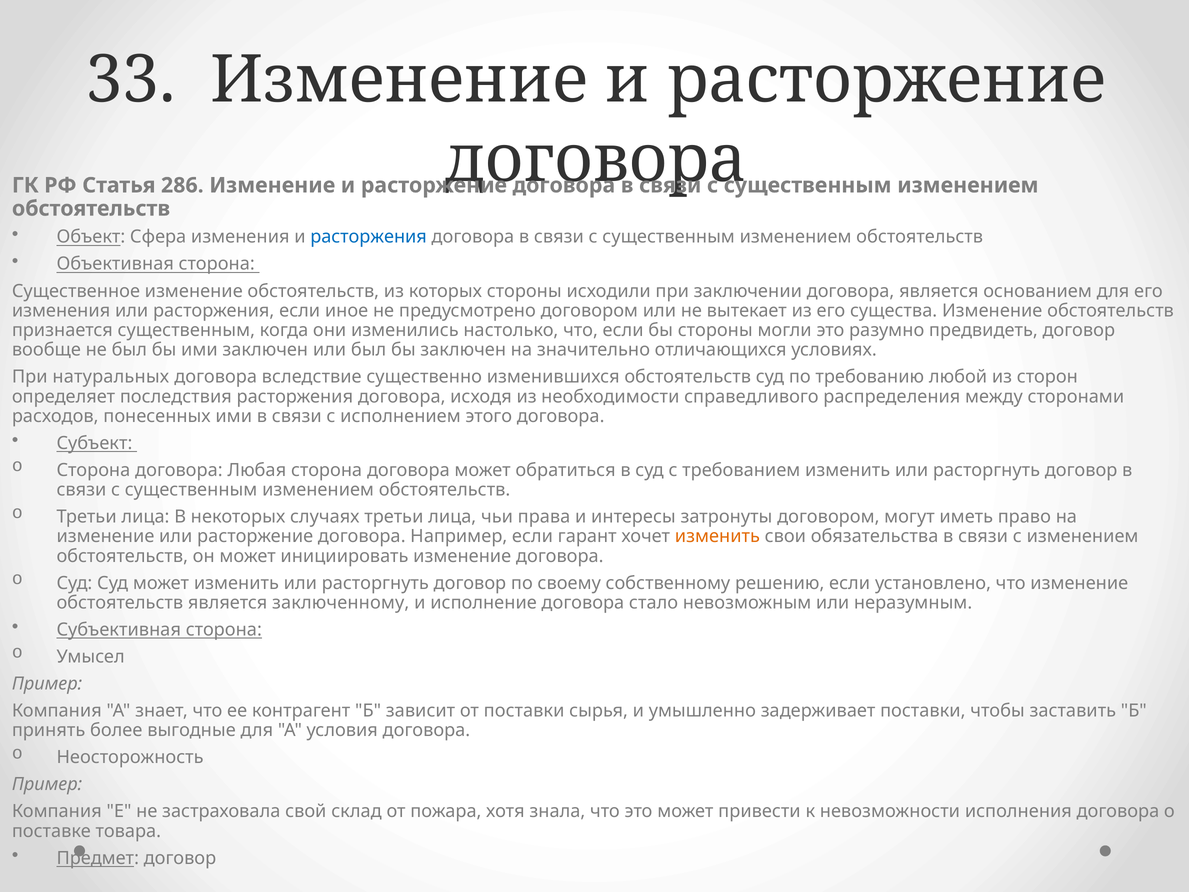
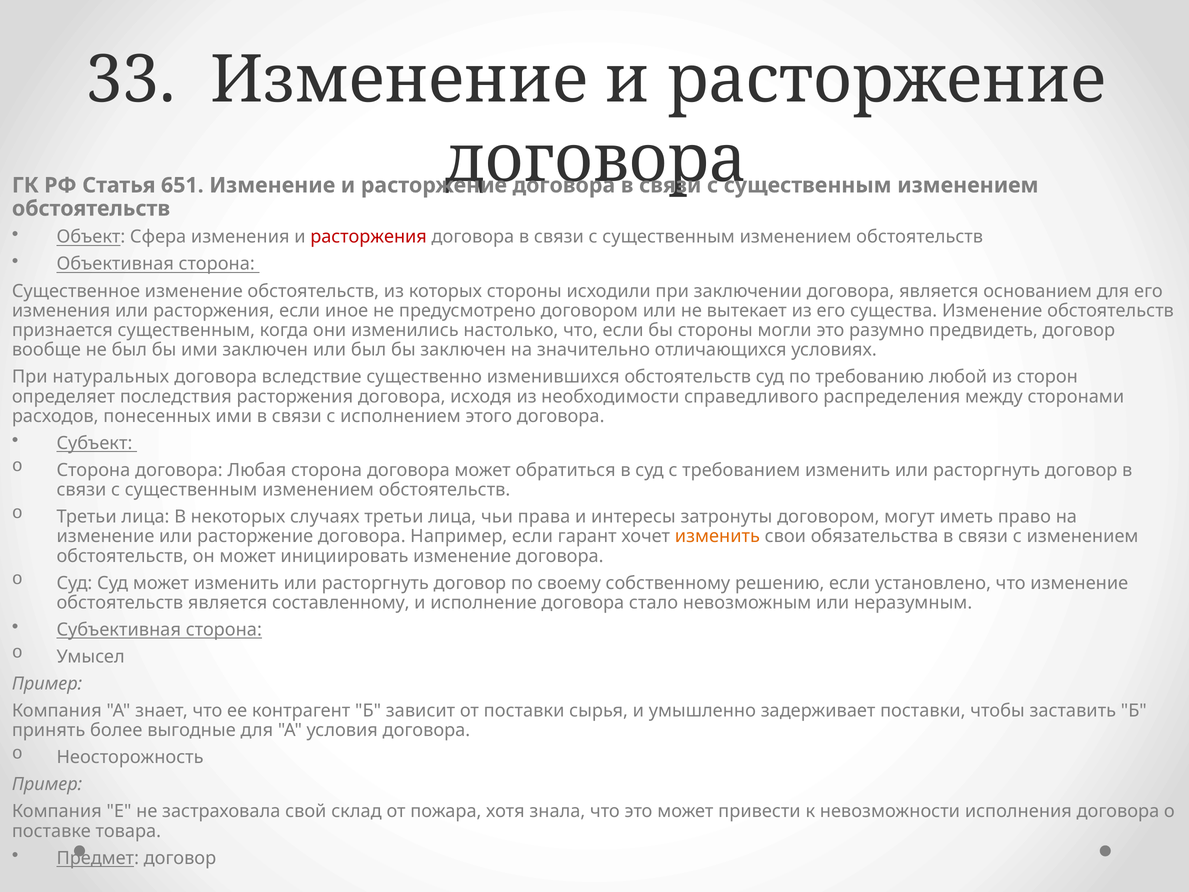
286: 286 -> 651 (182, 185)
расторжения colour: blue -> red (369, 237)
заключенному: заключенному -> составленному (341, 603)
